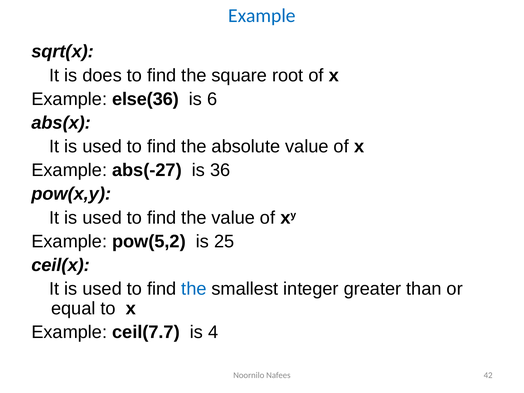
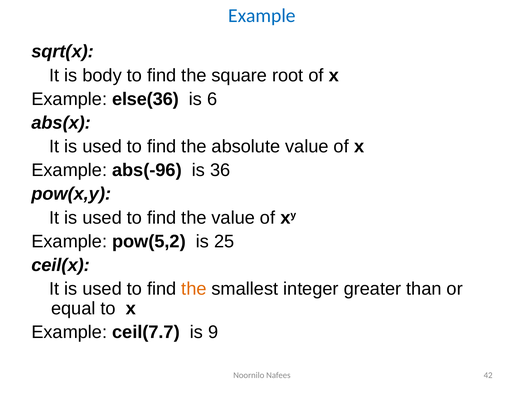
does: does -> body (102, 75)
abs(-27: abs(-27 -> abs(-96 (147, 170)
the colour: blue -> orange (194, 289)
4: 4 -> 9 (213, 332)
